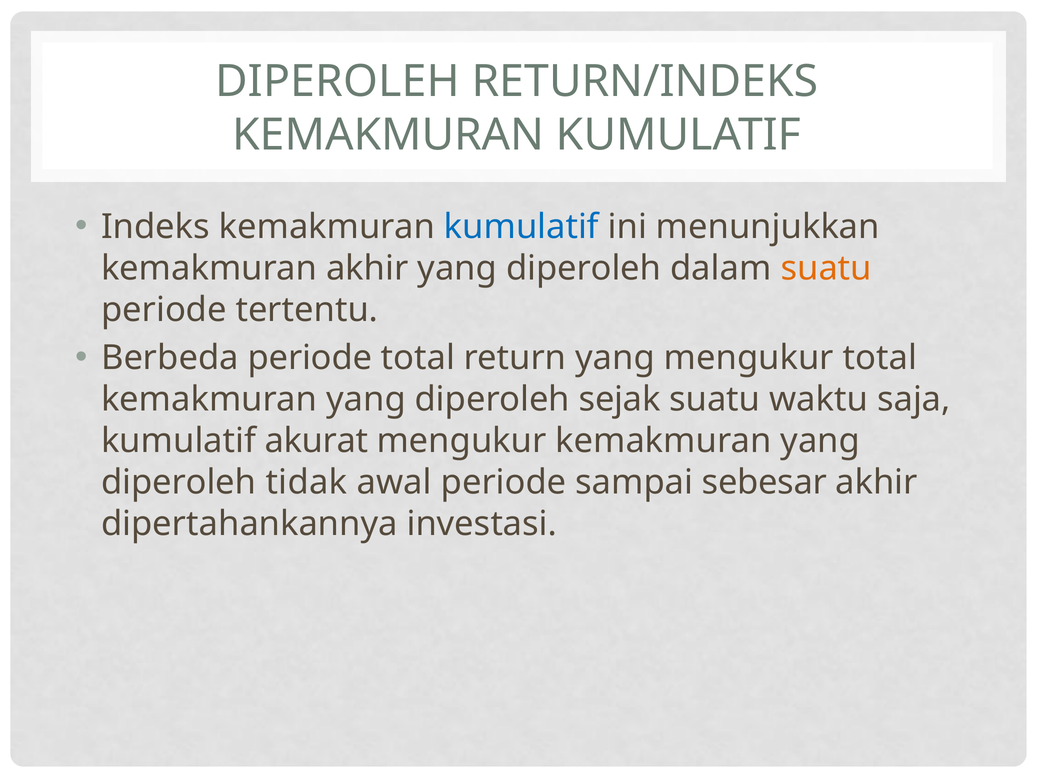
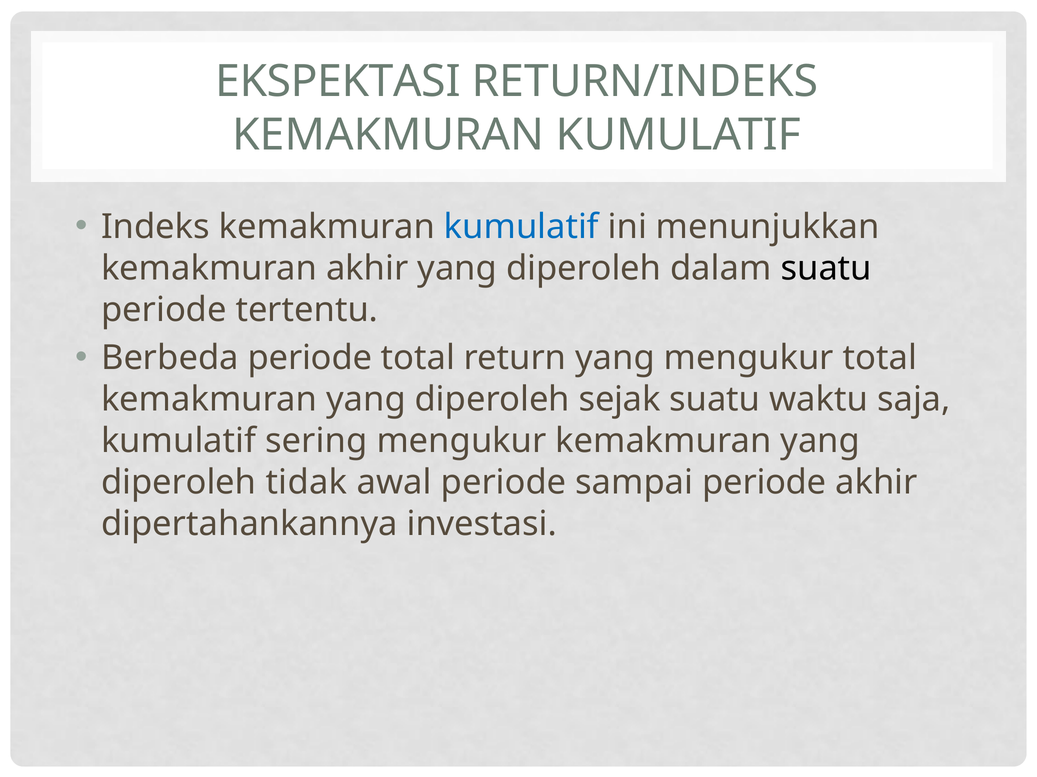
DIPEROLEH: DIPEROLEH -> EKSPEKTASI (338, 82)
suatu colour: orange -> black (826, 269)
akurat: akurat -> sering (316, 441)
sampai sebesar: sebesar -> periode (764, 483)
